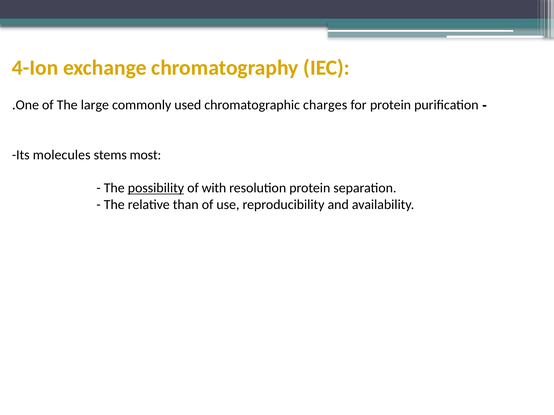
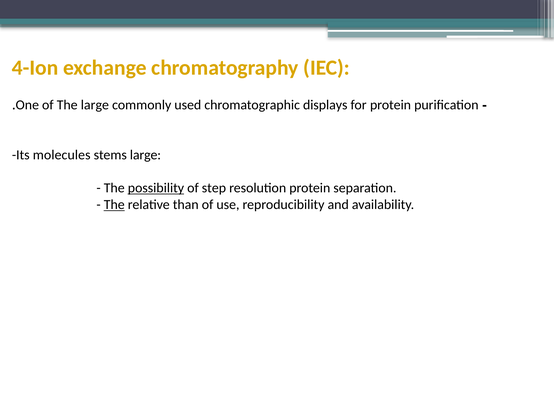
charges: charges -> displays (325, 105)
stems most: most -> large (145, 155)
with: with -> step (214, 188)
The underline: none -> present (114, 205)
